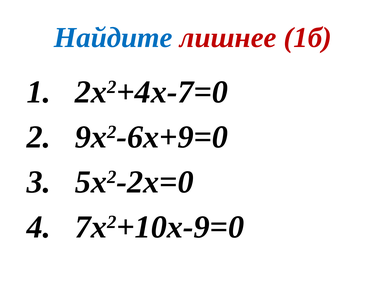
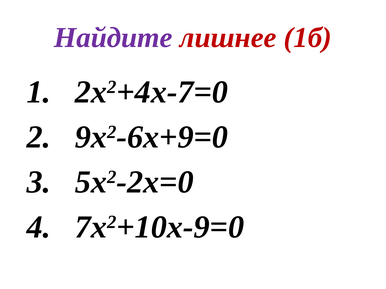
Найдите colour: blue -> purple (113, 38)
